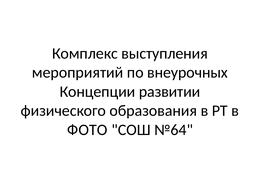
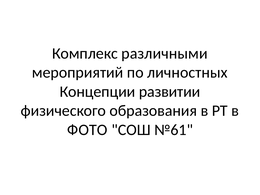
выступления: выступления -> различными (164, 53)
внеурочных: внеурочных -> личностных (187, 73)
№64: №64 -> №61 (174, 130)
